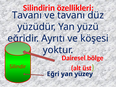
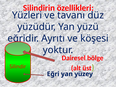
Tavanı: Tavanı -> Yüzleri (27, 15)
